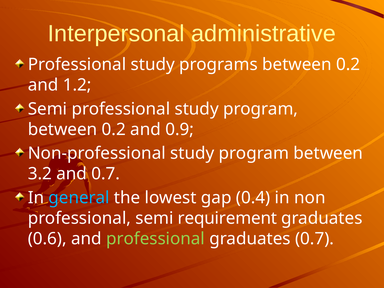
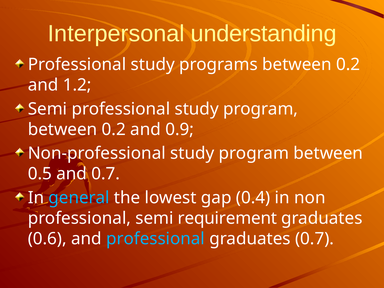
administrative: administrative -> understanding (264, 34)
3.2: 3.2 -> 0.5 (40, 174)
professional colour: light green -> light blue (156, 239)
